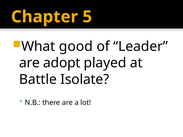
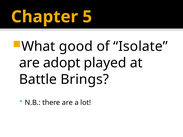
Leader: Leader -> Isolate (140, 47)
Isolate: Isolate -> Brings (85, 79)
